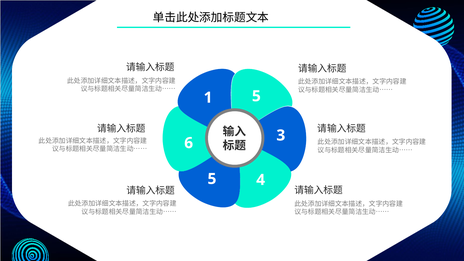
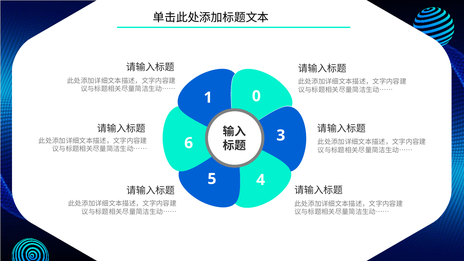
1 5: 5 -> 0 (256, 96)
